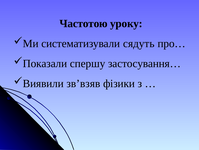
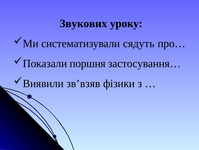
Частотою: Частотою -> Звукових (83, 23)
спершу: спершу -> поршня (88, 63)
